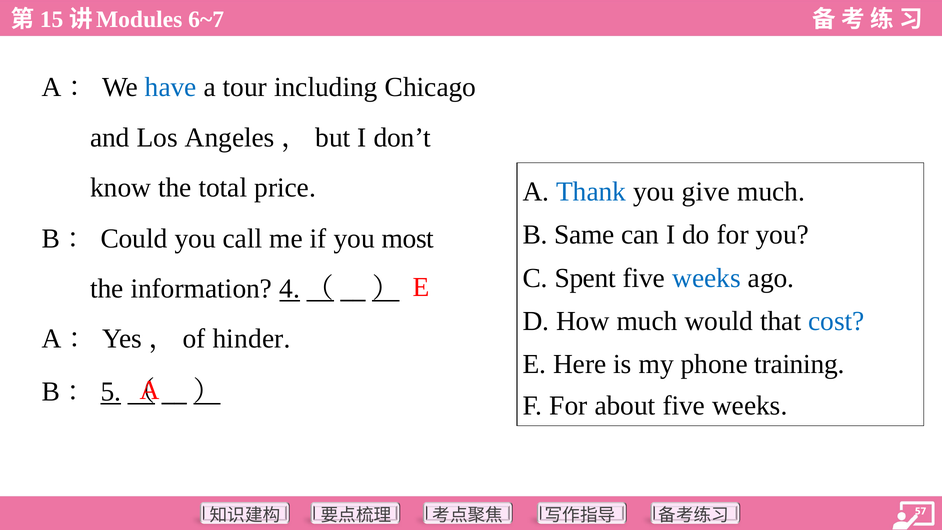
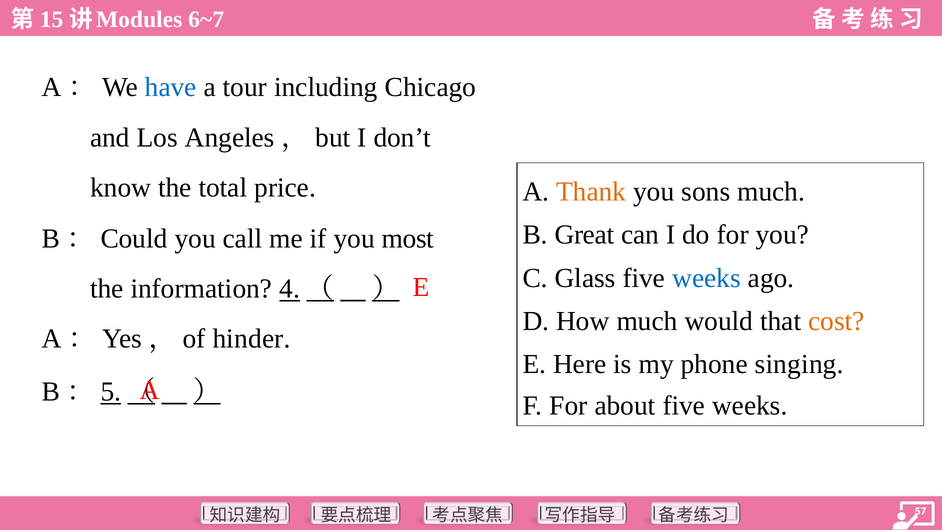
Thank colour: blue -> orange (591, 192)
give: give -> sons (706, 192)
Same: Same -> Great (584, 235)
Spent: Spent -> Glass (585, 278)
cost colour: blue -> orange (836, 321)
training: training -> singing (799, 364)
